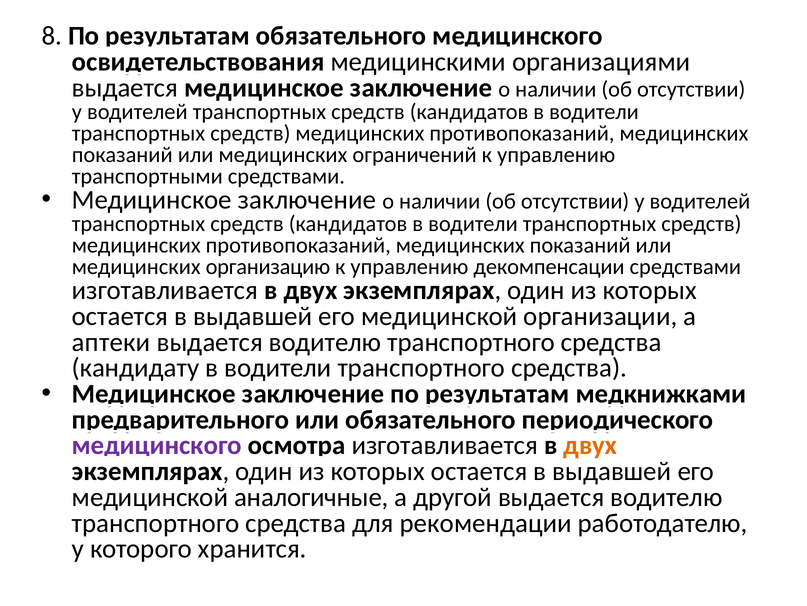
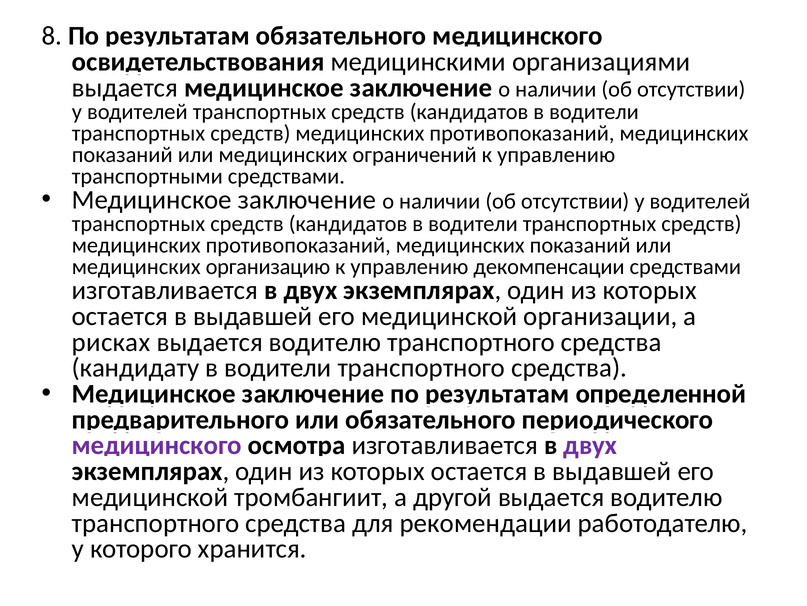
аптеки: аптеки -> рисках (111, 342)
медкнижками: медкнижками -> определенной (661, 393)
двух colour: orange -> purple (590, 445)
аналогичные: аналогичные -> тромбангиит (311, 497)
